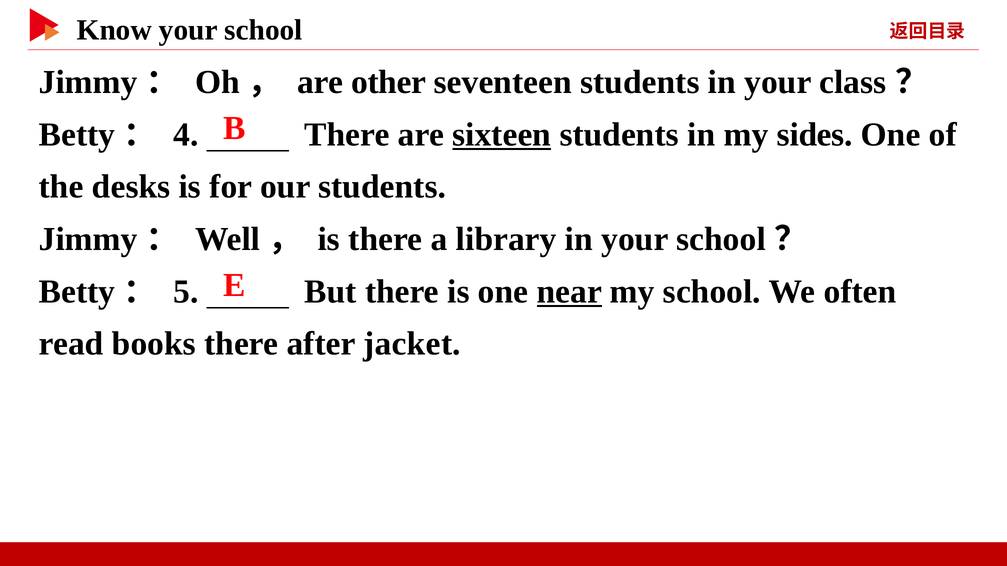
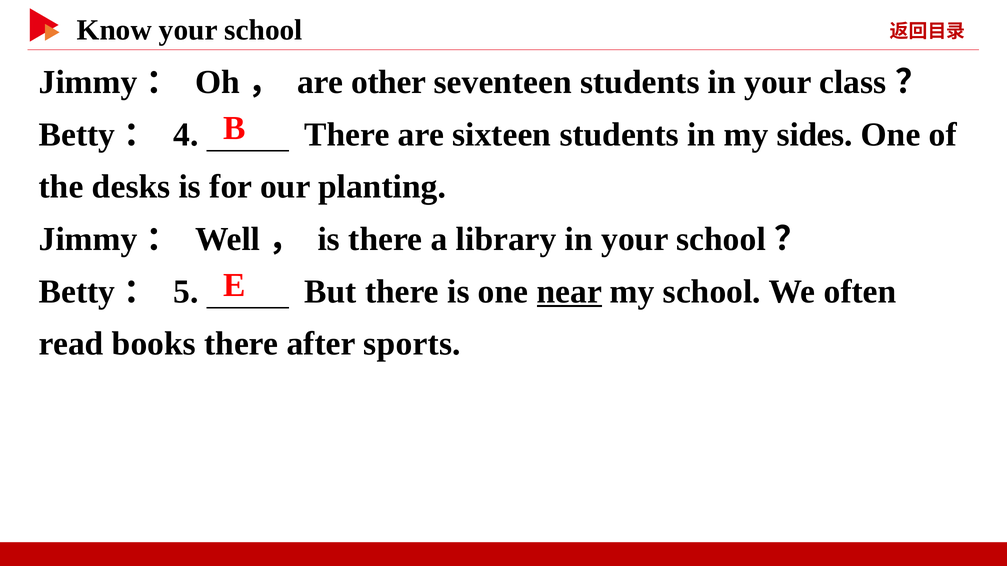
sixteen underline: present -> none (502, 135)
our students: students -> planting (382, 187)
jacket: jacket -> sports (412, 344)
